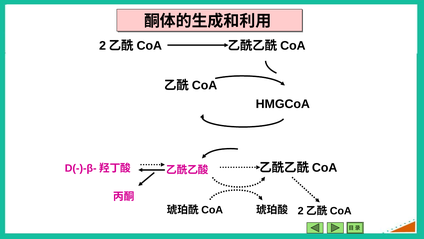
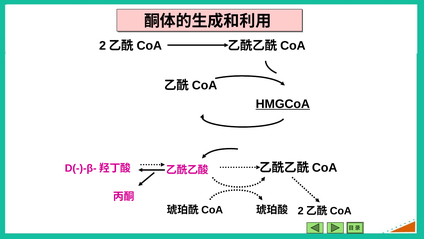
HMGCoA underline: none -> present (283, 104)
